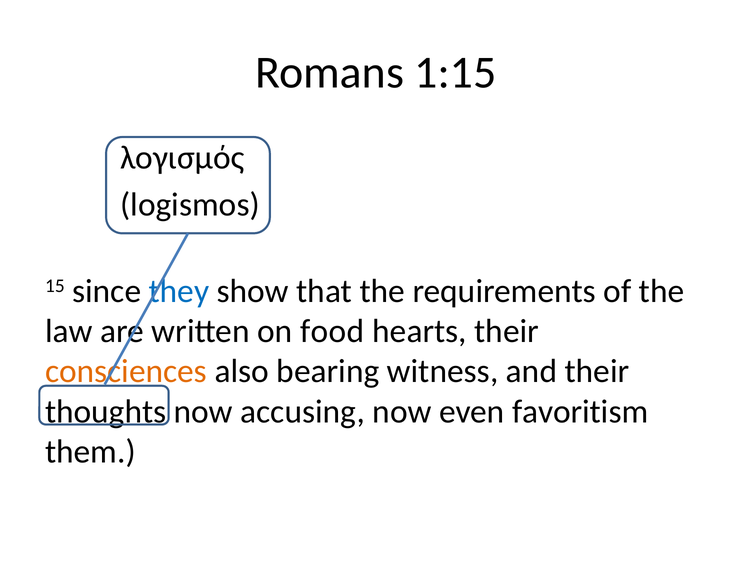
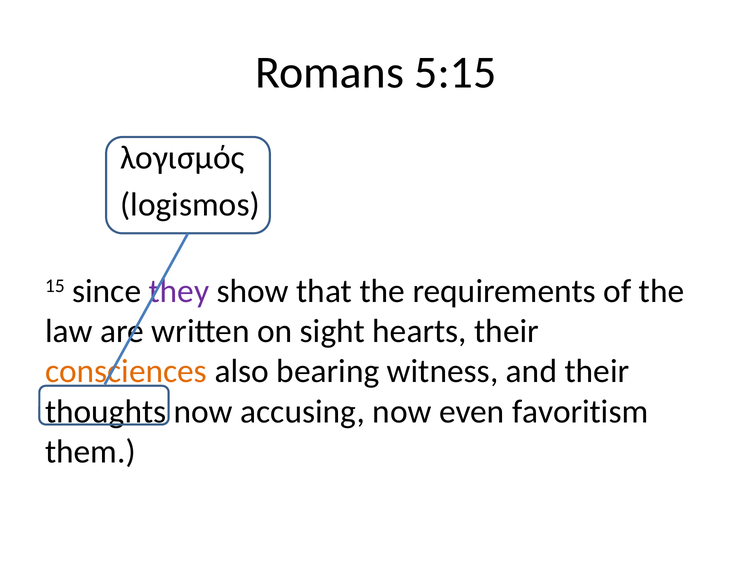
1:15: 1:15 -> 5:15 (455, 73)
they colour: blue -> purple (179, 291)
food: food -> sight (332, 331)
